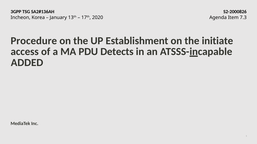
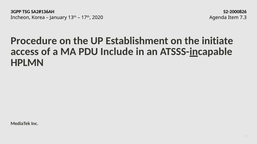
Detects: Detects -> Include (117, 52)
ADDED: ADDED -> HPLMN (27, 63)
